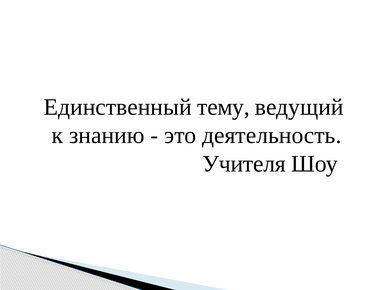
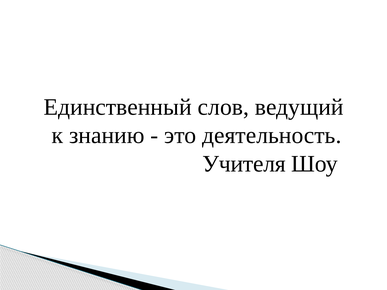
тему: тему -> слов (223, 107)
